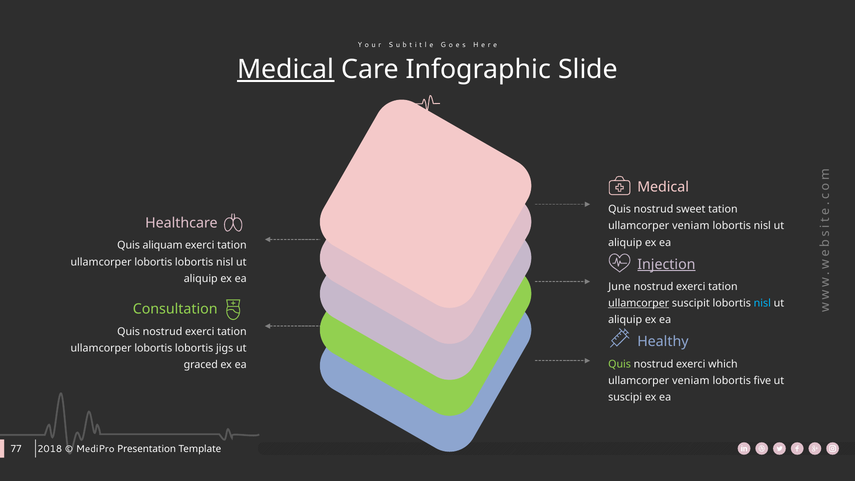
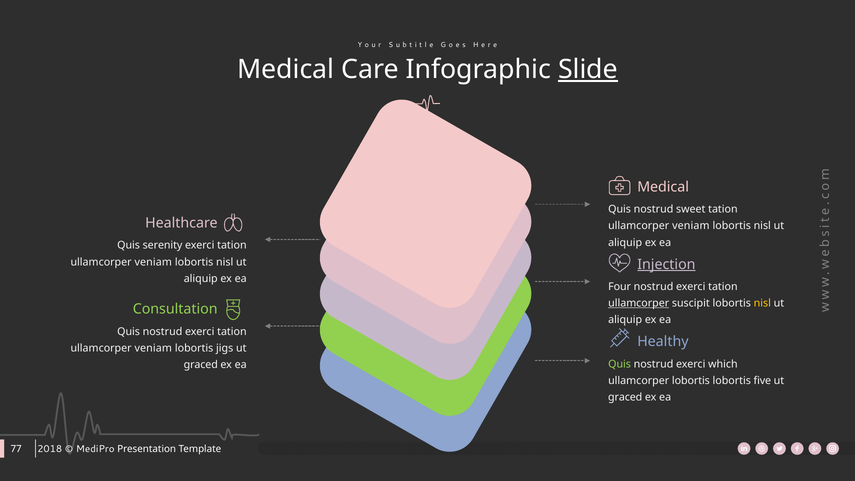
Medical underline: present -> none (286, 70)
Slide underline: none -> present (588, 70)
aliquam: aliquam -> serenity (163, 245)
lobortis: lobortis -> veniam (153, 262)
June: June -> Four (620, 287)
nisl colour: light blue -> yellow (762, 303)
lobortis: lobortis -> veniam (153, 348)
veniam: veniam -> lobortis (691, 381)
suscipi: suscipi -> graced (625, 397)
